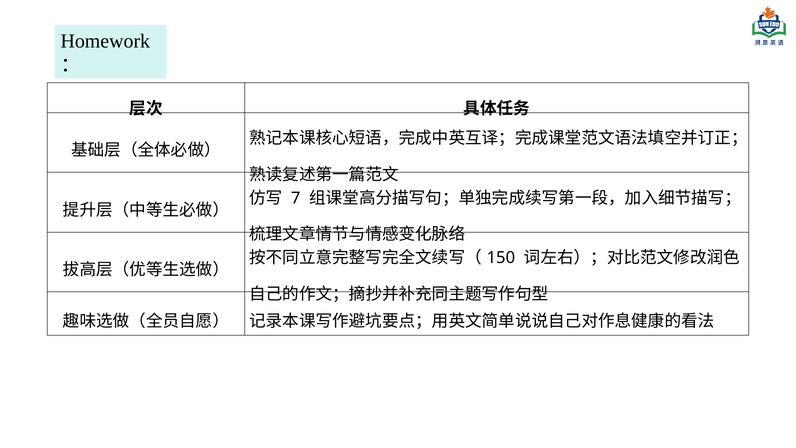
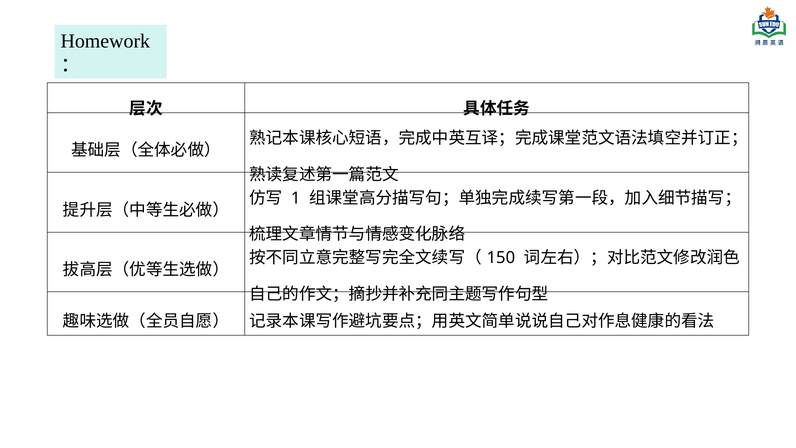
7: 7 -> 1 (296, 198)
